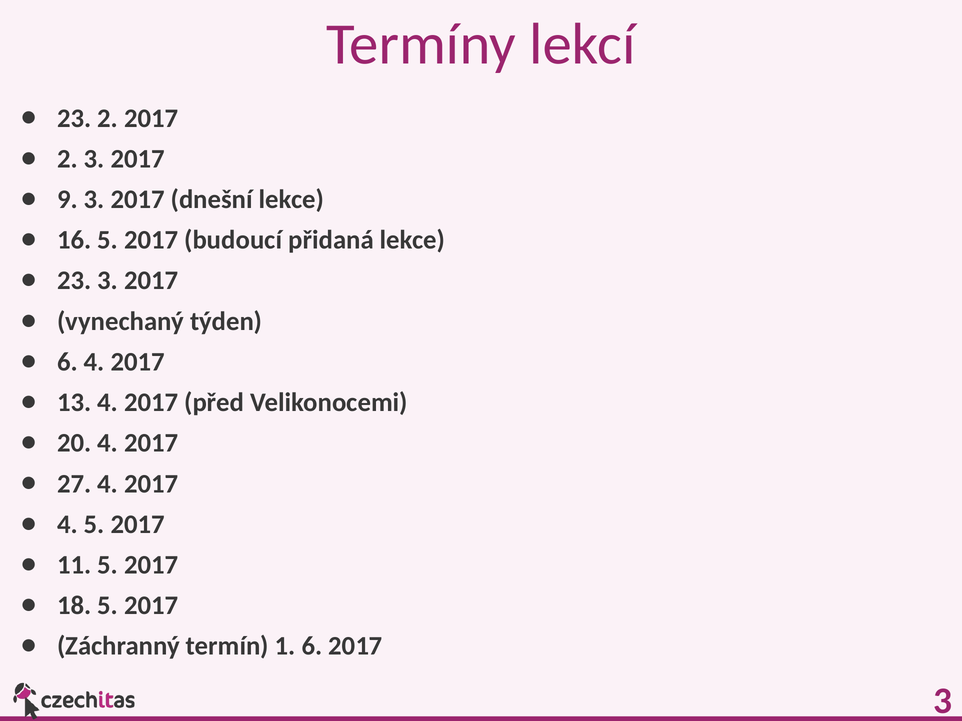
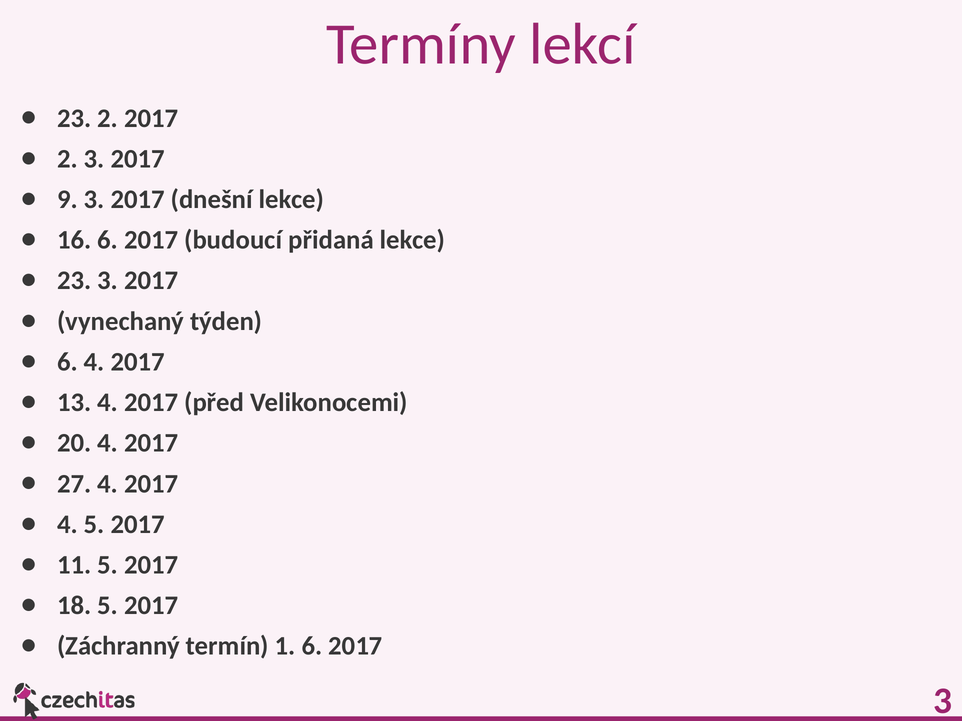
16 5: 5 -> 6 (108, 240)
